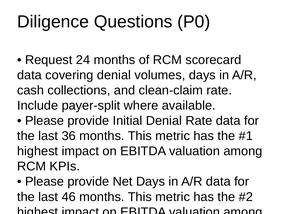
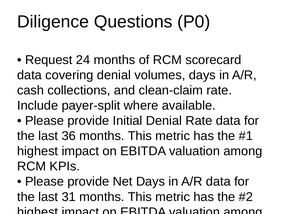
46: 46 -> 31 (69, 197)
